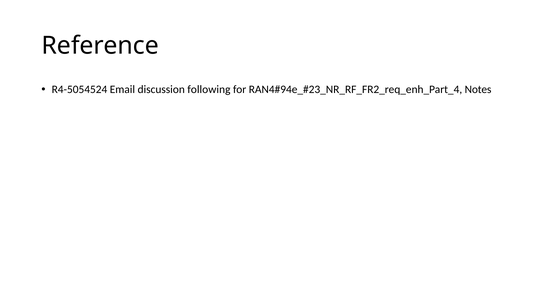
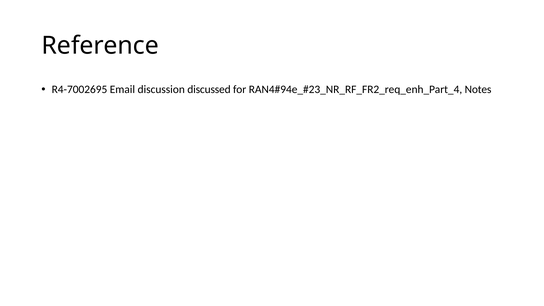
R4-5054524: R4-5054524 -> R4-7002695 (79, 90)
following: following -> discussed (209, 90)
